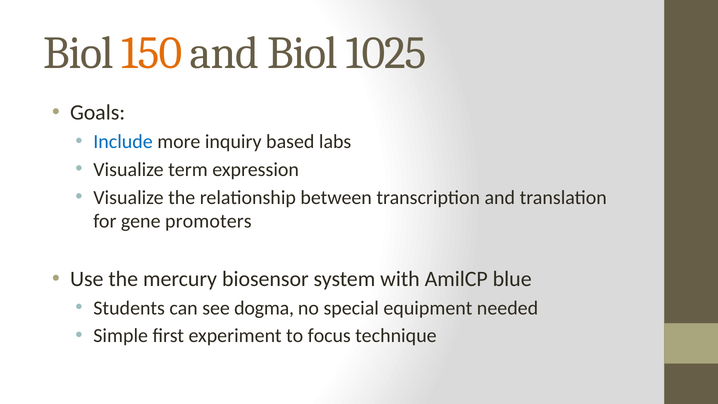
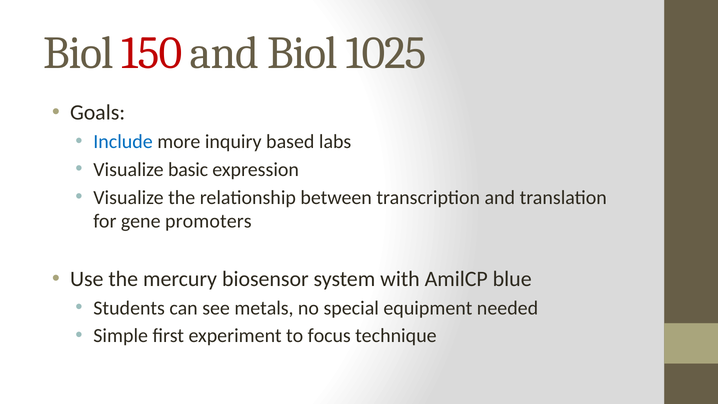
150 colour: orange -> red (152, 53)
term: term -> basic (188, 169)
dogma: dogma -> metals (264, 308)
